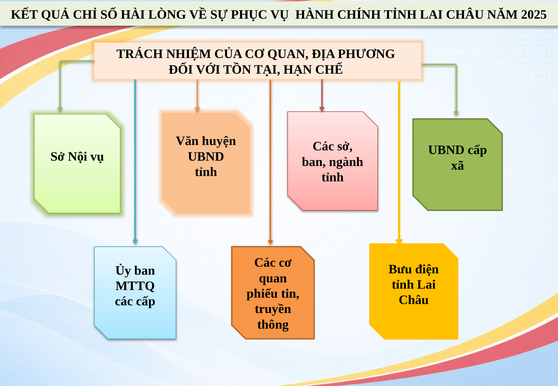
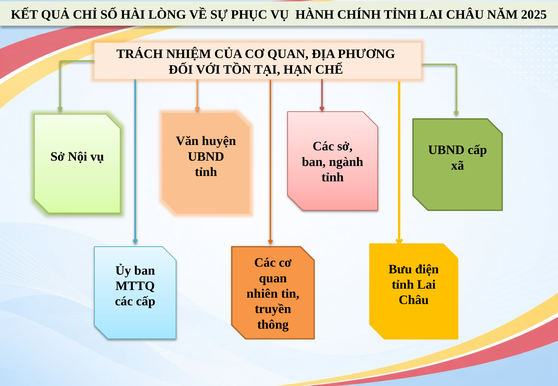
phiếu: phiếu -> nhiên (262, 294)
